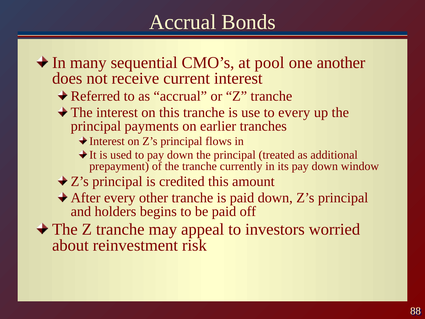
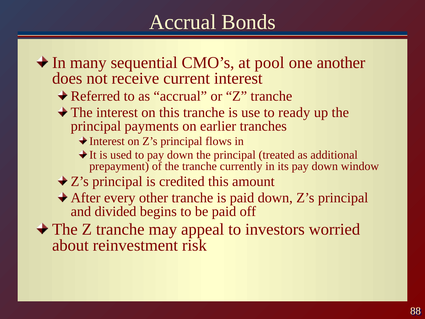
to every: every -> ready (294, 112)
holders: holders -> divided (116, 211)
